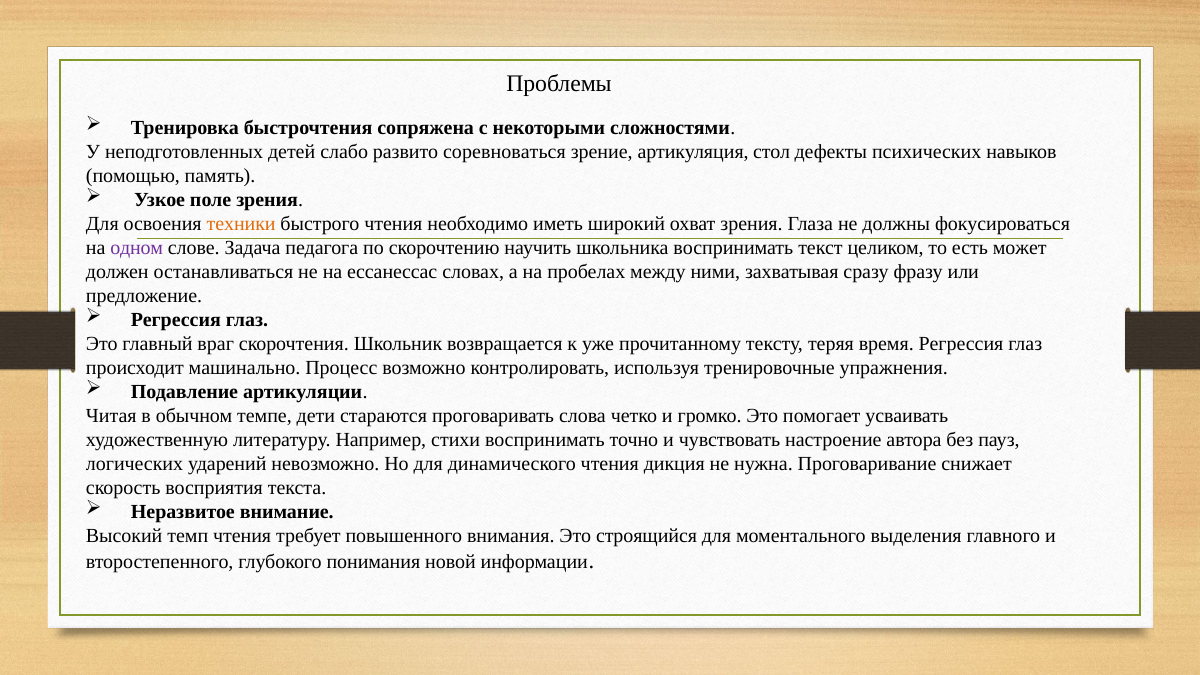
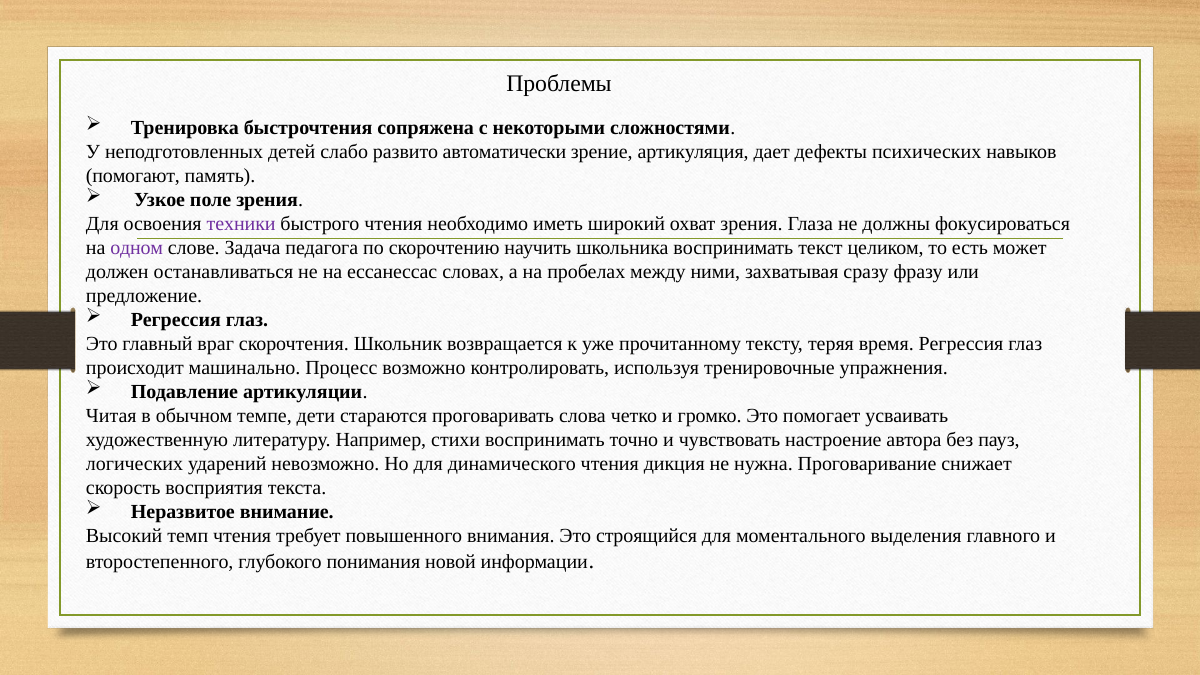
соревноваться: соревноваться -> автоматически (505, 152)
стол: стол -> дает (772, 152)
помощью: помощью -> помогают (133, 176)
техники colour: orange -> purple (241, 224)
